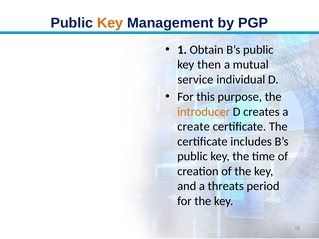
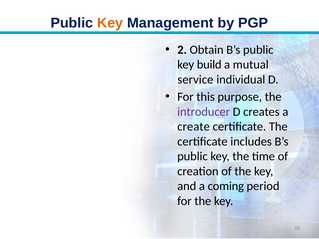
1: 1 -> 2 (182, 50)
then: then -> build (209, 65)
introducer colour: orange -> purple (204, 112)
threats: threats -> coming (226, 186)
